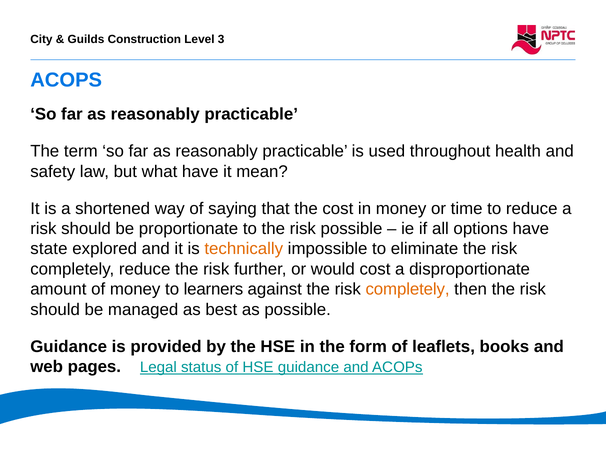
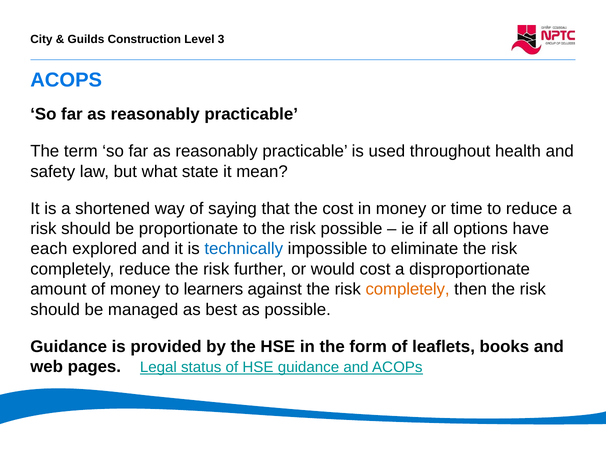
what have: have -> state (200, 172)
state: state -> each (49, 249)
technically colour: orange -> blue (244, 249)
